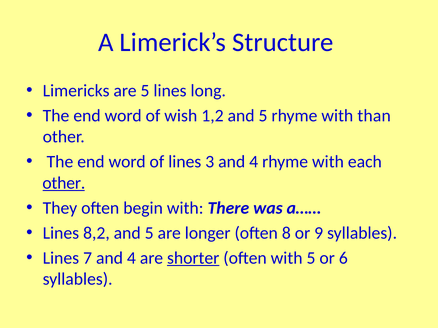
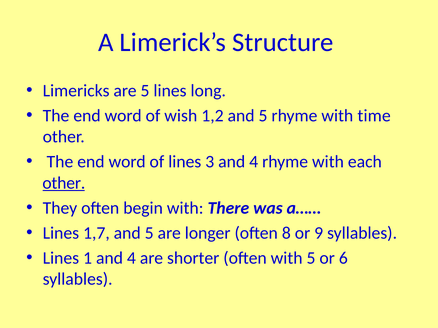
than: than -> time (374, 116)
8,2: 8,2 -> 1,7 (96, 233)
7: 7 -> 1 (88, 258)
shorter underline: present -> none (193, 258)
